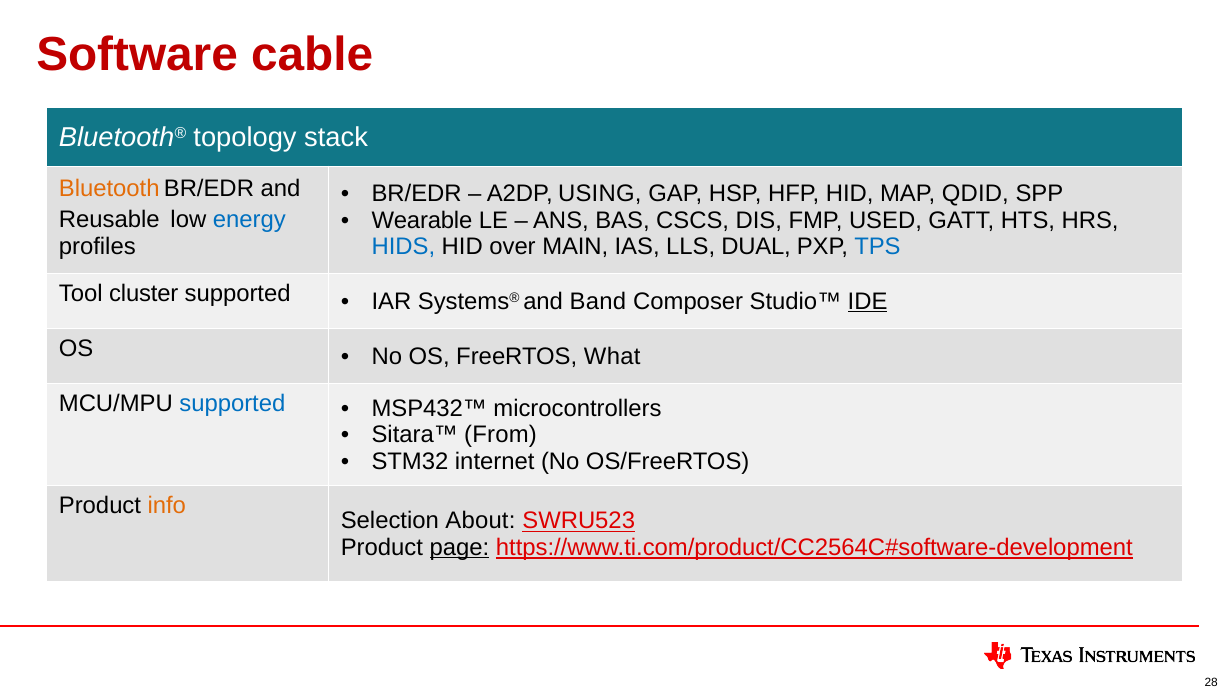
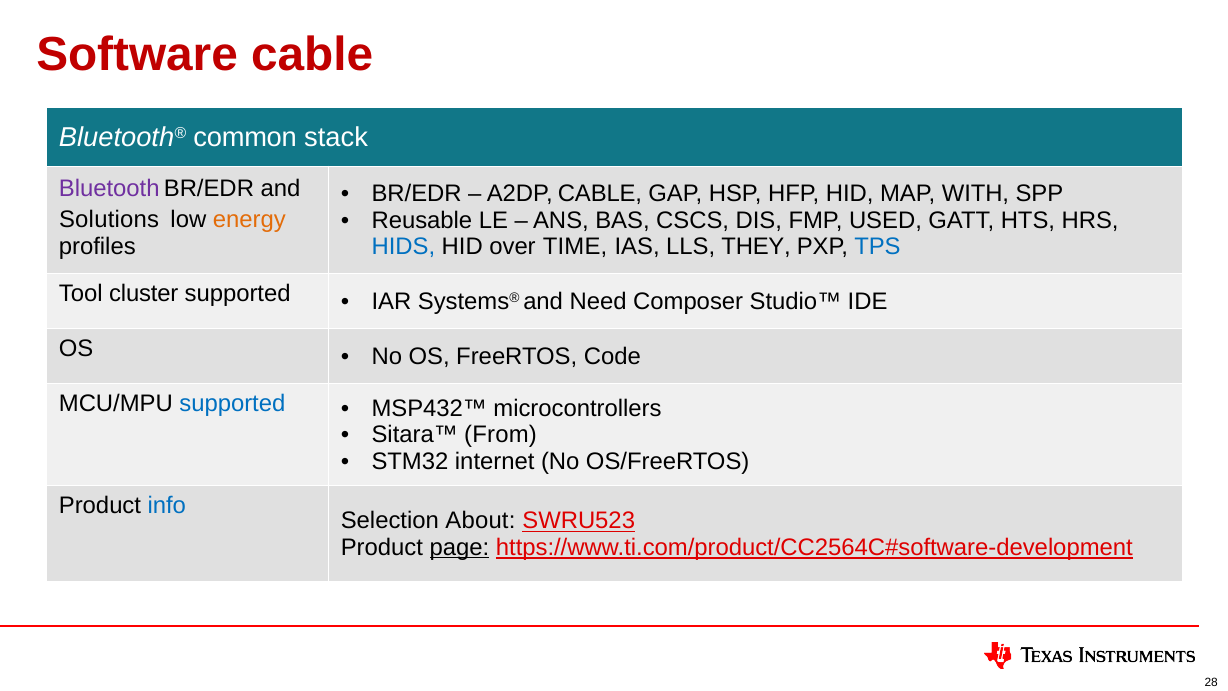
topology: topology -> common (245, 137)
Bluetooth colour: orange -> purple (109, 189)
A2DP USING: USING -> CABLE (600, 194)
QDID: QDID -> WITH (976, 194)
Reusable: Reusable -> Solutions (109, 219)
energy colour: blue -> orange (249, 219)
Wearable: Wearable -> Reusable (422, 220)
MAIN: MAIN -> TIME (575, 247)
DUAL: DUAL -> THEY (756, 247)
Band: Band -> Need (598, 301)
IDE underline: present -> none (868, 301)
What: What -> Code (612, 356)
info colour: orange -> blue (167, 505)
